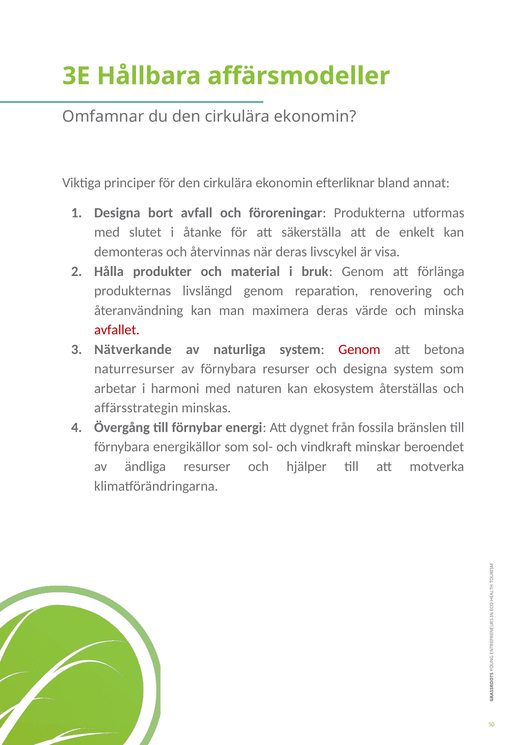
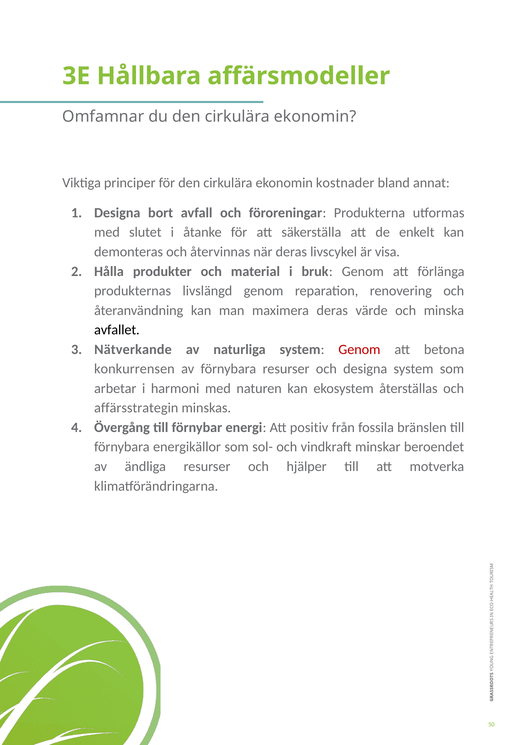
efterliknar: efterliknar -> kostnader (345, 183)
avfallet colour: red -> black (117, 330)
naturresurser: naturresurser -> konkurrensen (134, 369)
dygnet: dygnet -> positiv (309, 428)
